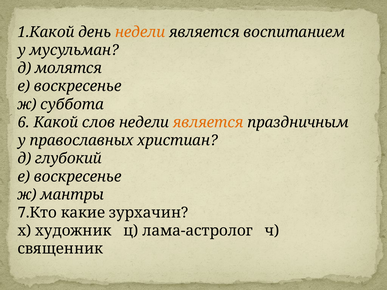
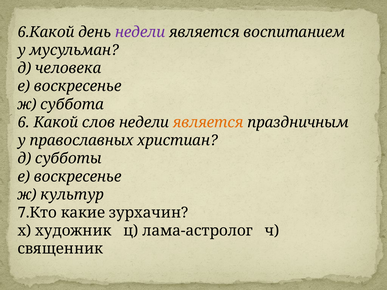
1.Какой: 1.Какой -> 6.Какой (46, 32)
недели colour: orange -> purple (140, 32)
молятся: молятся -> человека (68, 68)
глубокий: глубокий -> субботы (68, 159)
мантры: мантры -> культур (72, 195)
